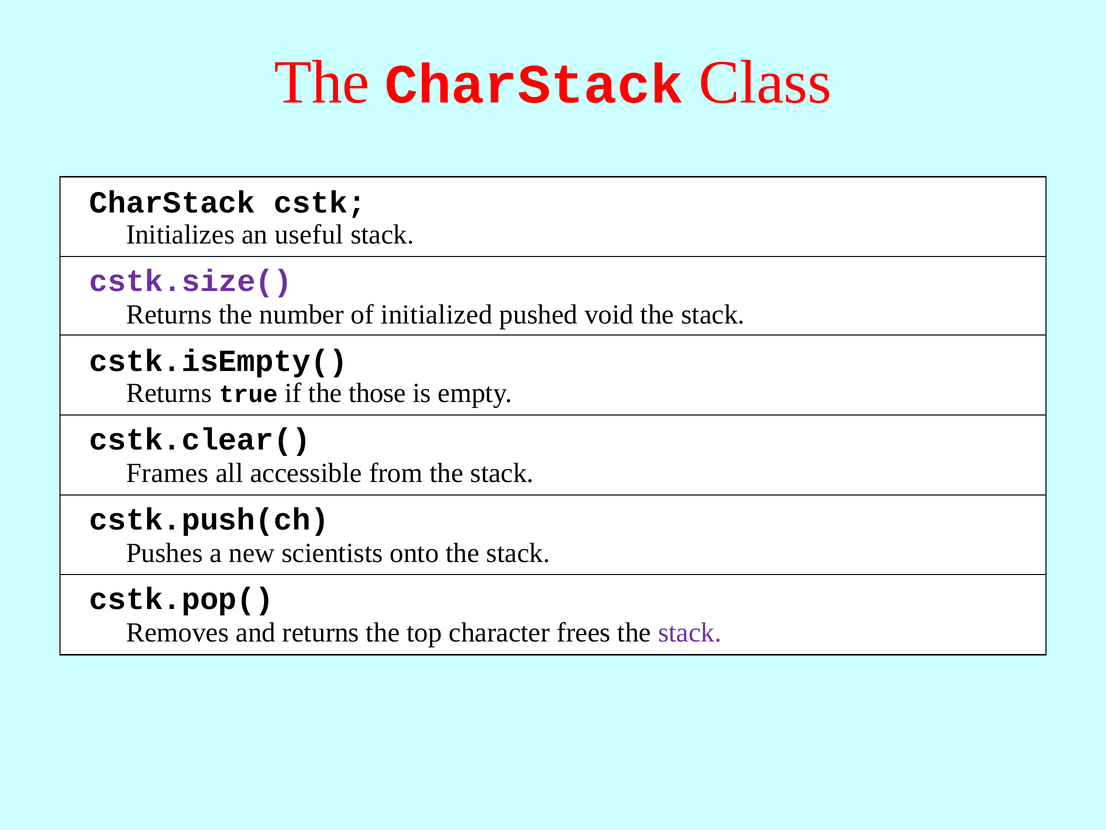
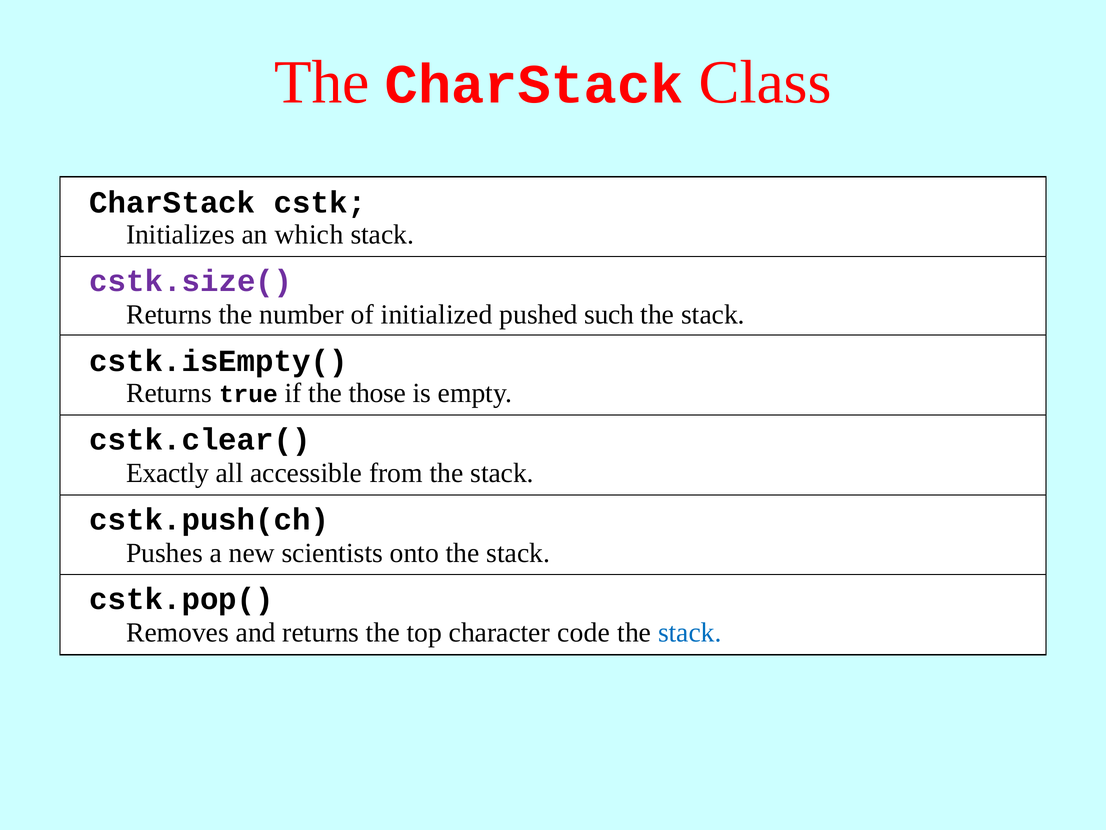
useful: useful -> which (309, 235)
void: void -> such (609, 314)
Frames: Frames -> Exactly (168, 473)
frees: frees -> code (584, 632)
stack colour: purple -> blue (690, 632)
